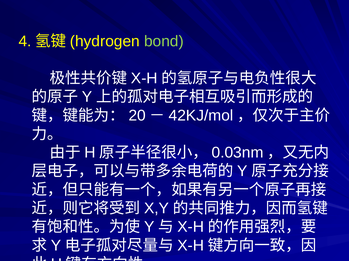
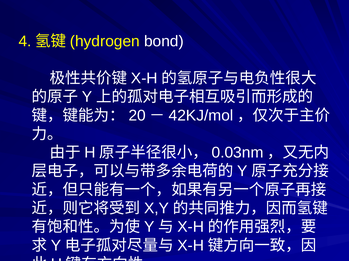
bond colour: light green -> white (164, 41)
